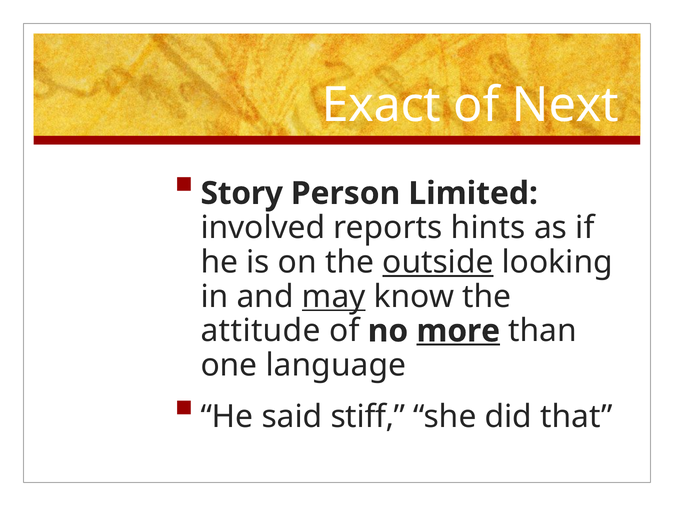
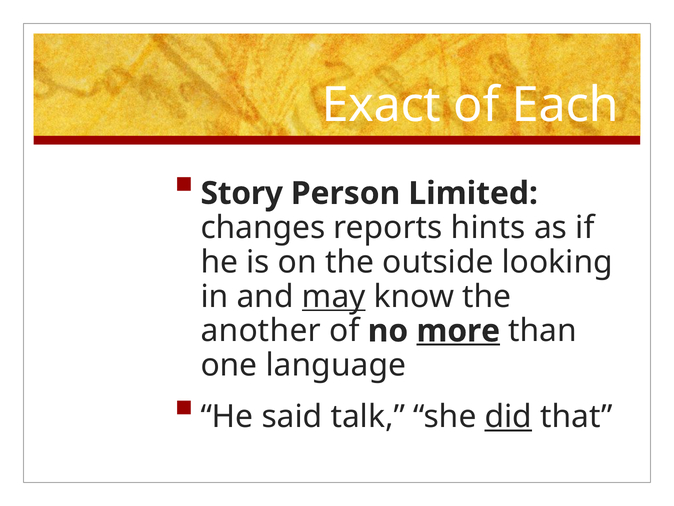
Next: Next -> Each (565, 105)
involved: involved -> changes (263, 228)
outside underline: present -> none (438, 262)
attitude: attitude -> another (261, 331)
stiff: stiff -> talk (368, 416)
did underline: none -> present (508, 416)
